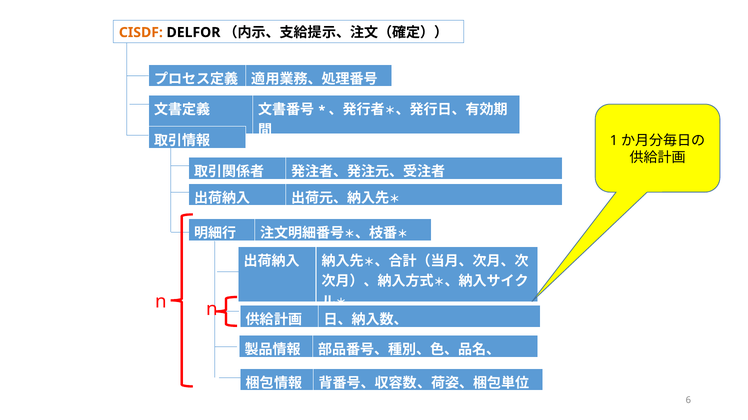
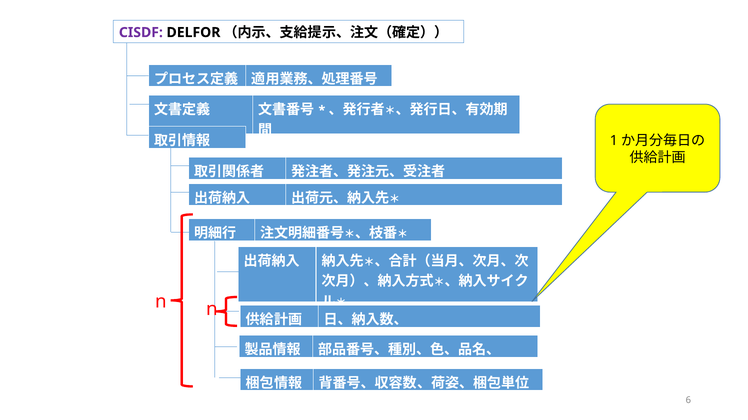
CISDF colour: orange -> purple (141, 33)
